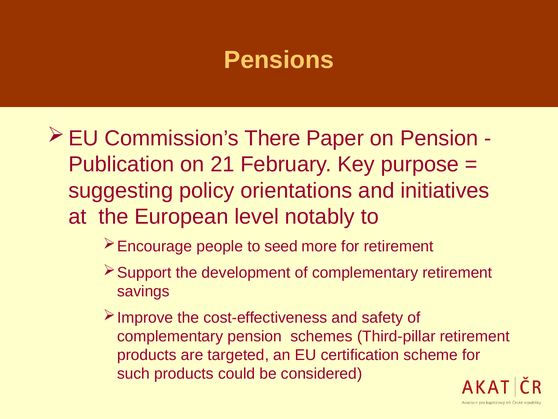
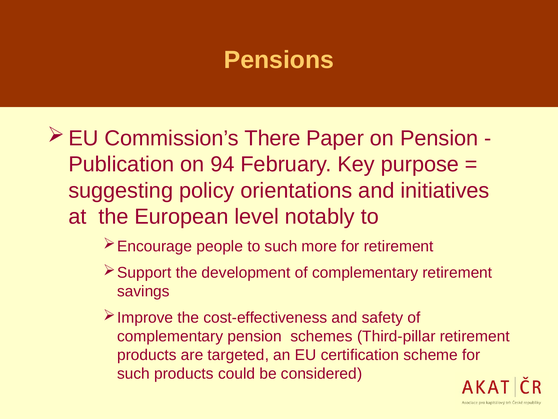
21: 21 -> 94 (222, 164)
to seed: seed -> such (281, 246)
